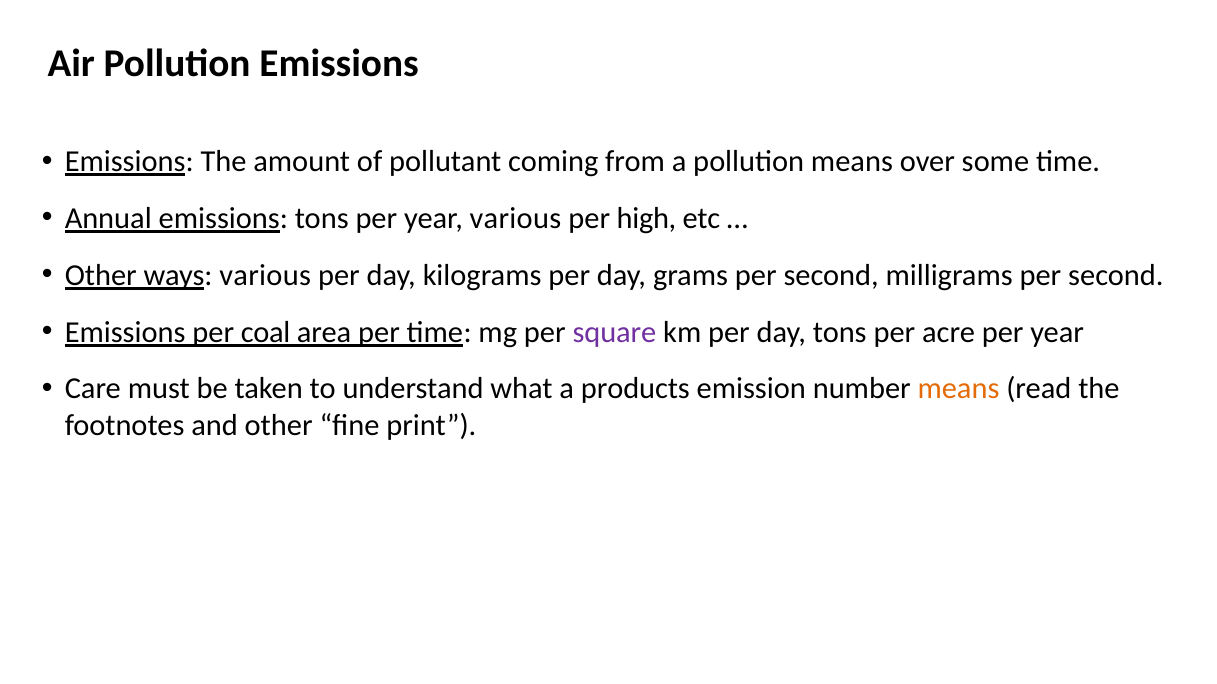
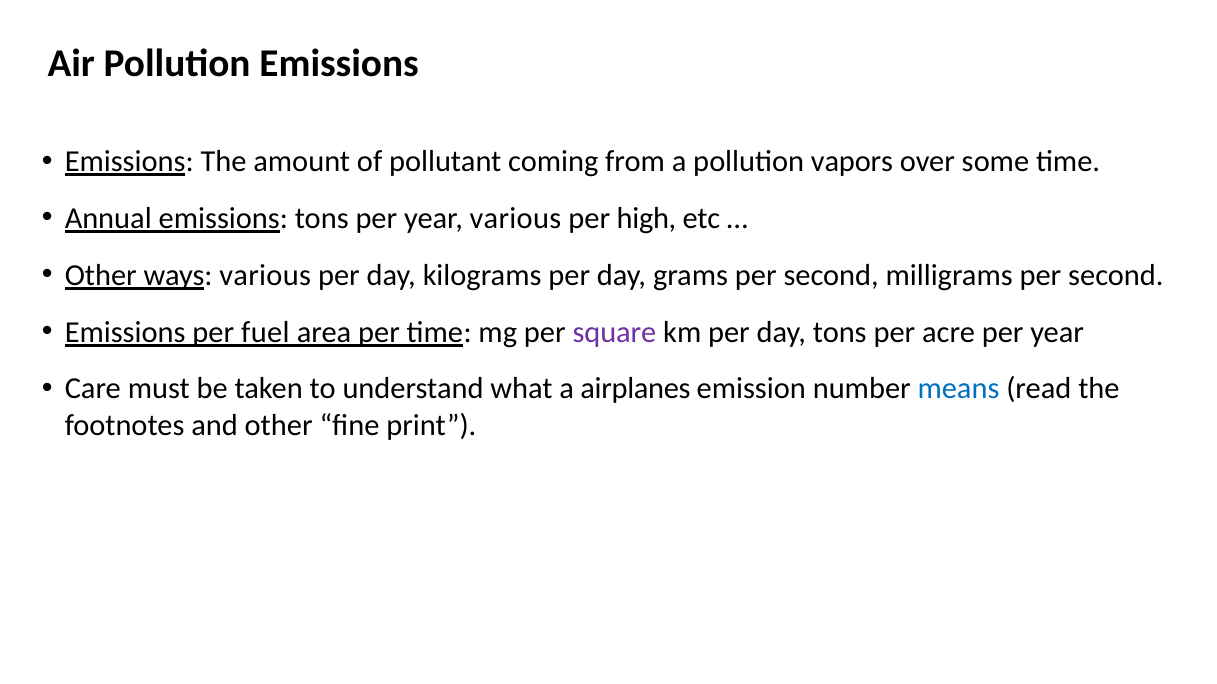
pollution means: means -> vapors (852, 162)
coal: coal -> fuel (265, 332)
products: products -> airplanes (635, 389)
means colour: orange -> blue (959, 389)
